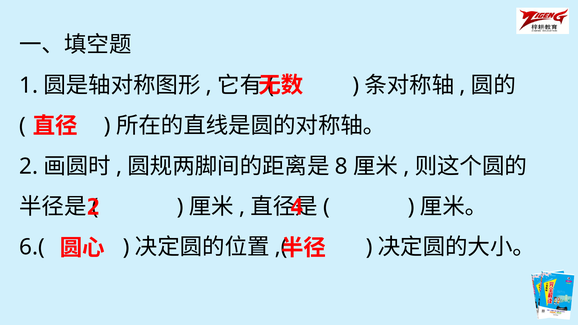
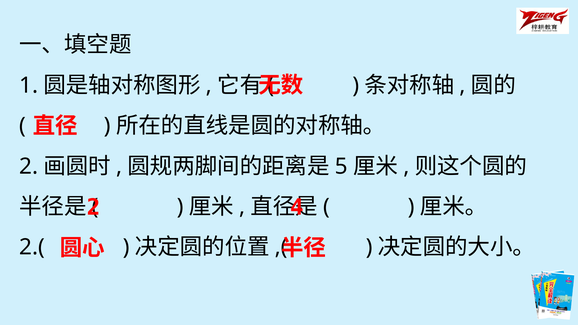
8: 8 -> 5 (341, 166)
6.(: 6.( -> 2.( (32, 247)
